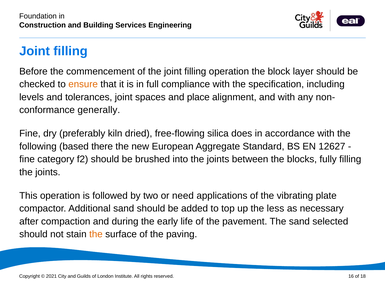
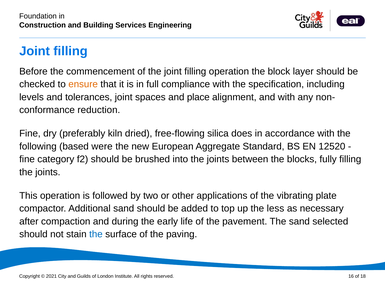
generally: generally -> reduction (99, 110)
there: there -> were (102, 146)
12627: 12627 -> 12520 (332, 146)
need: need -> other (183, 196)
the colour: orange -> blue (96, 234)
